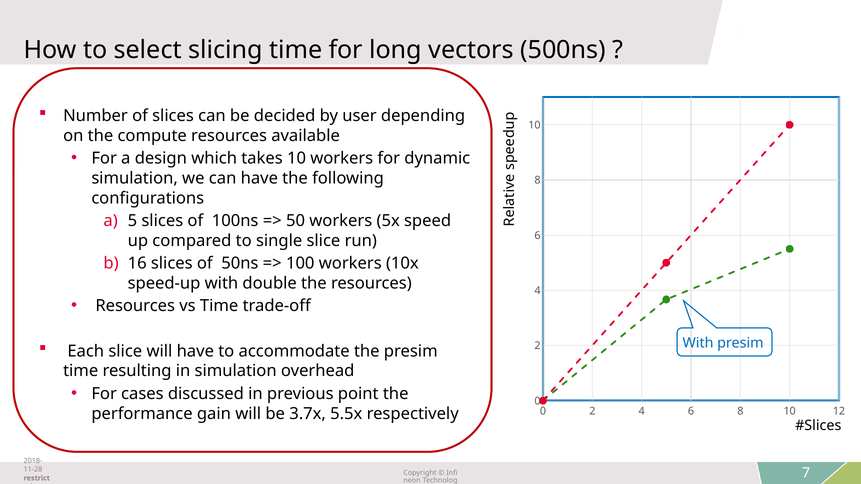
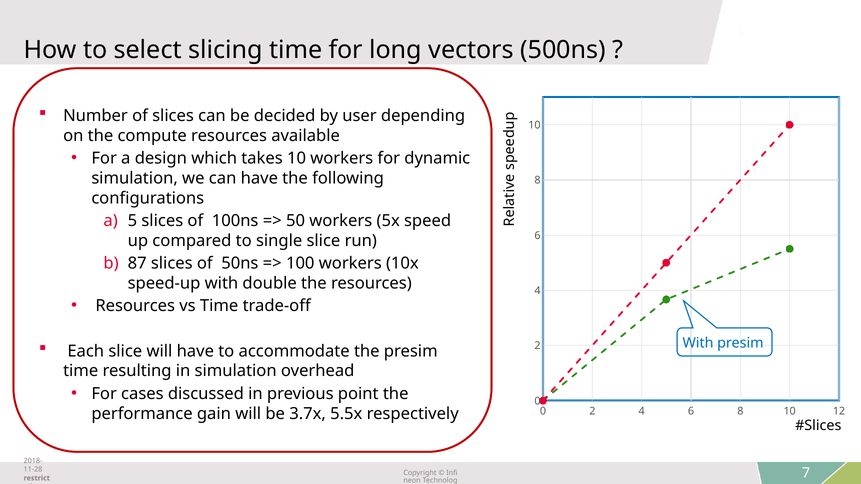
16: 16 -> 87 (137, 263)
